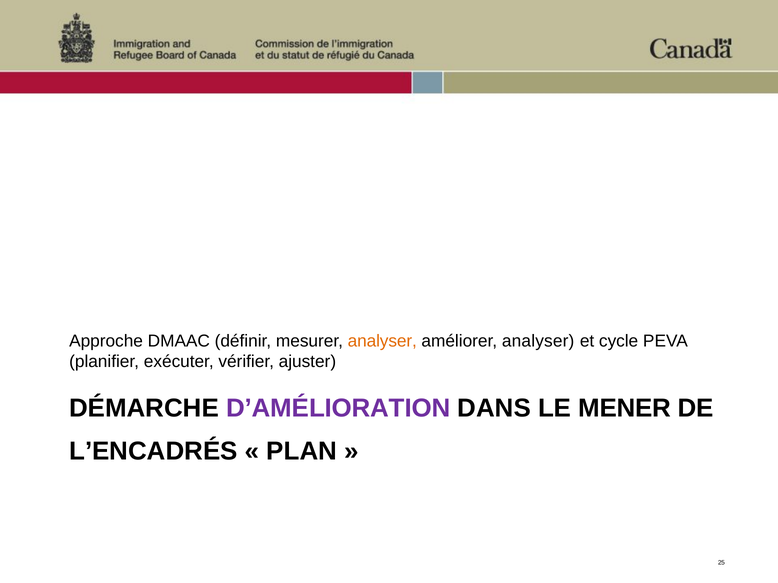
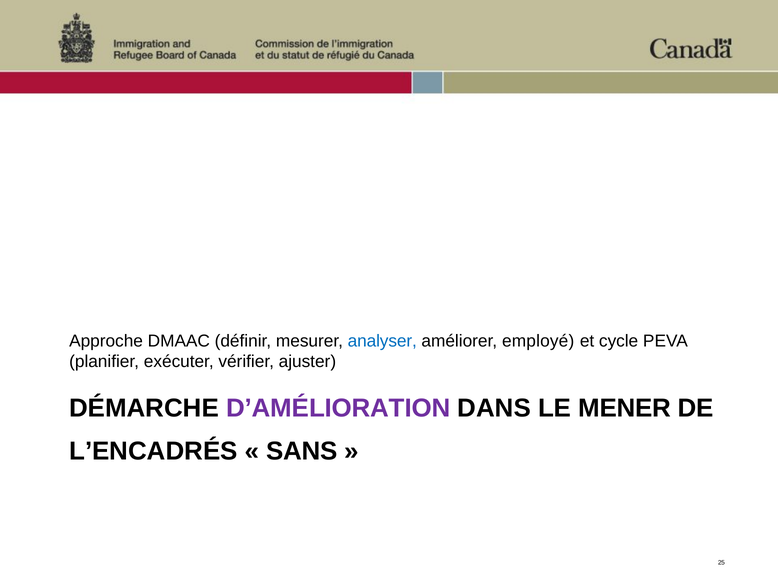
analyser colour: orange -> blue (382, 341)
améliorer analyser: analyser -> employé (538, 341)
PLAN: PLAN -> SANS (302, 452)
